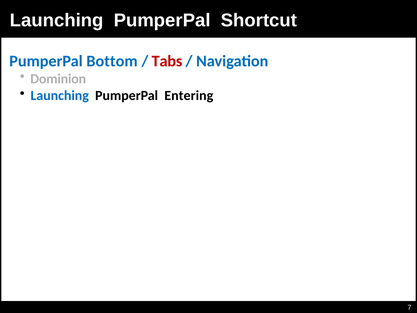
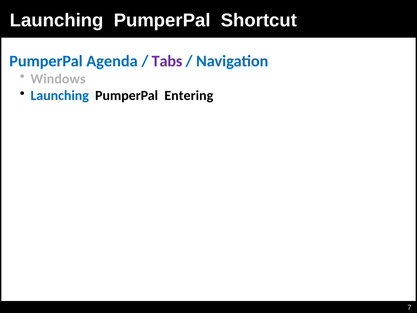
Bottom: Bottom -> Agenda (112, 61)
Tabs colour: red -> purple (167, 61)
Dominion: Dominion -> Windows (58, 79)
